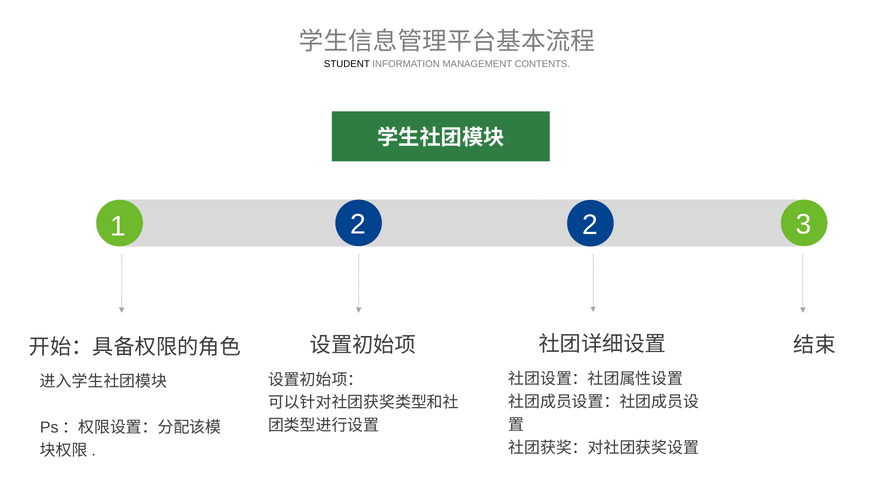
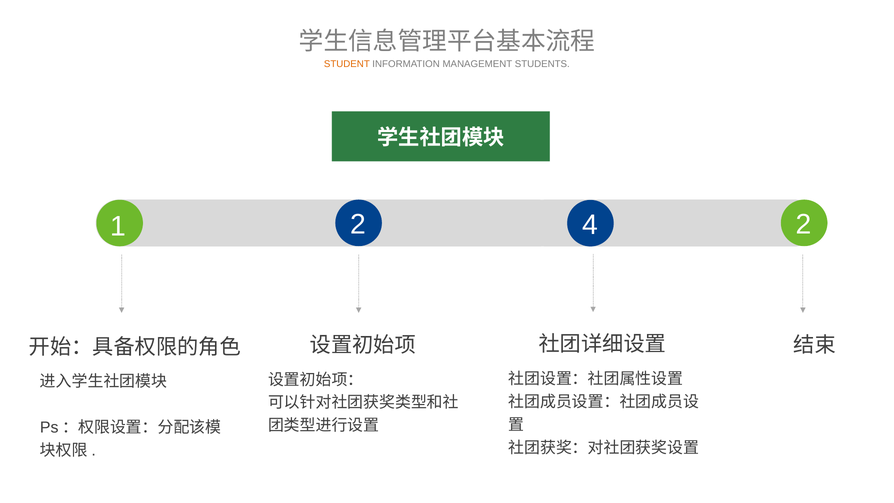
STUDENT colour: black -> orange (347, 64)
CONTENTS: CONTENTS -> STUDENTS (542, 64)
2 2: 2 -> 4 (590, 225)
1 3: 3 -> 2 (803, 224)
